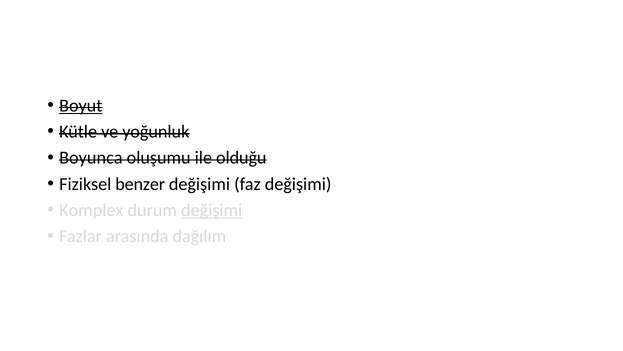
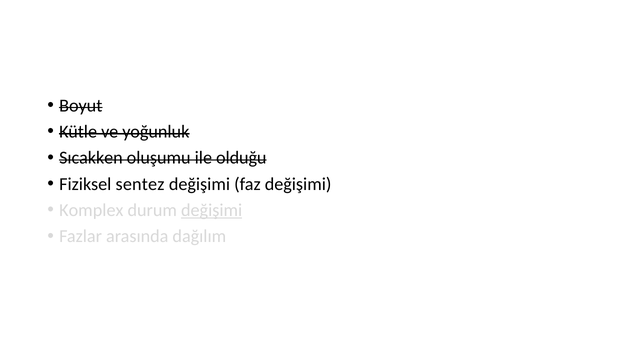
Boyut underline: present -> none (81, 105)
Boyunca: Boyunca -> Sıcakken (91, 158)
benzer: benzer -> sentez (140, 184)
